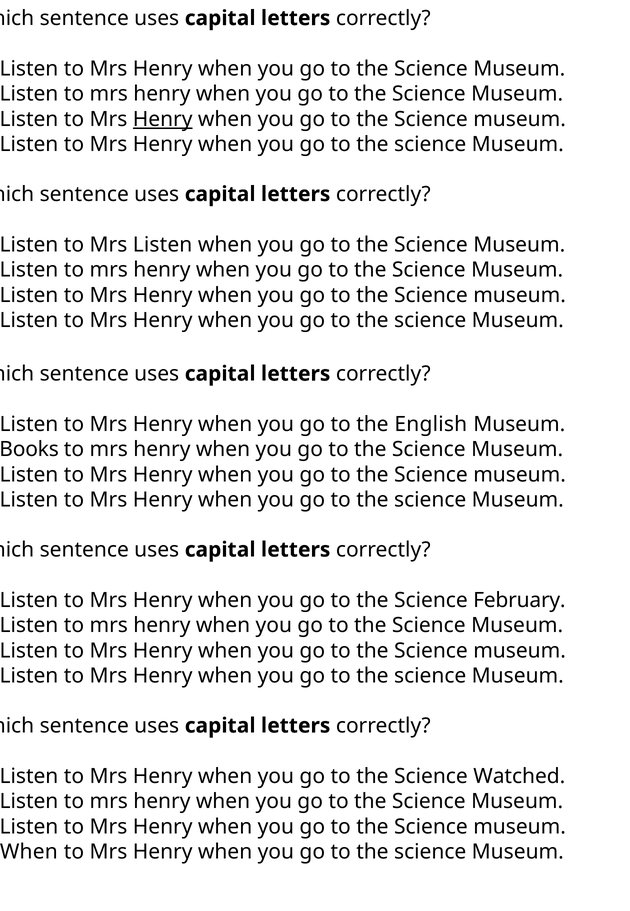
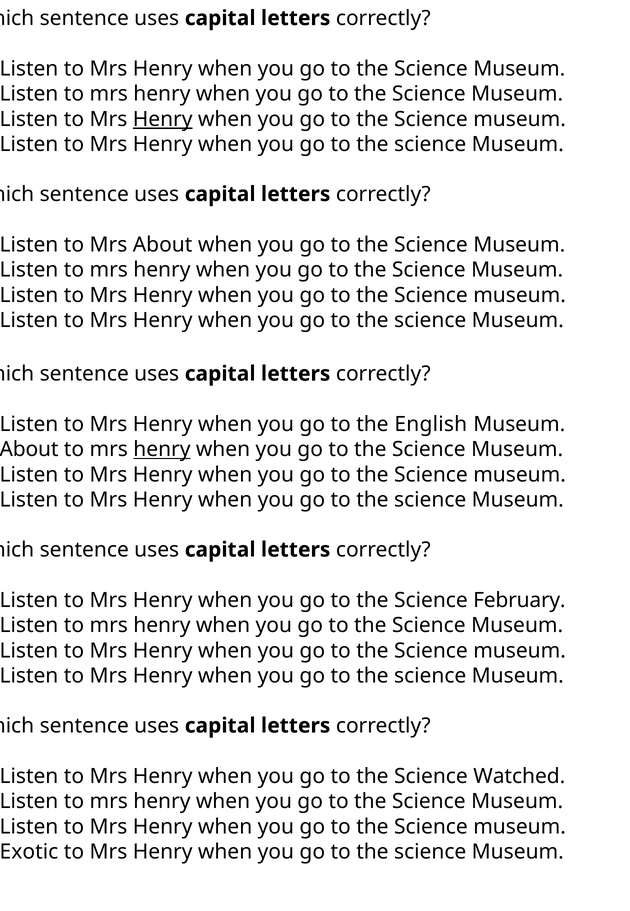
Mrs Listen: Listen -> About (163, 244)
Books: Books -> About (29, 449)
henry underline: none -> present (162, 449)
When: When -> Exotic (29, 851)
